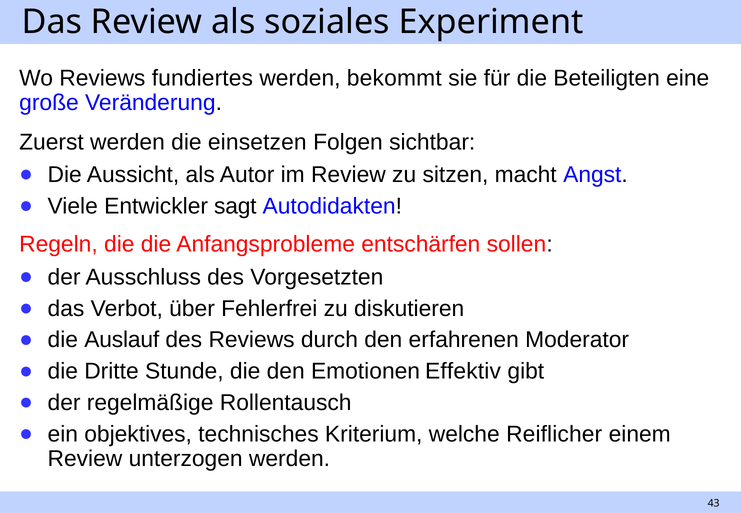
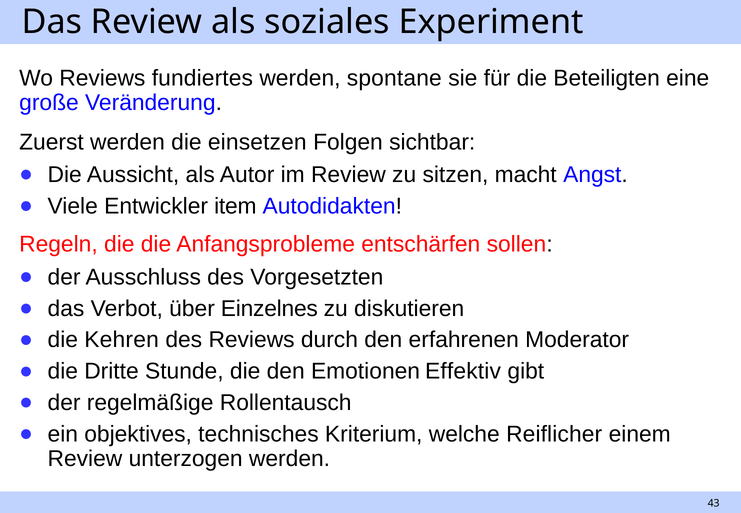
bekommt: bekommt -> spontane (394, 78)
sagt: sagt -> item (235, 206)
Fehlerfrei: Fehlerfrei -> Einzelnes (269, 308)
Auslauf: Auslauf -> Kehren (122, 340)
